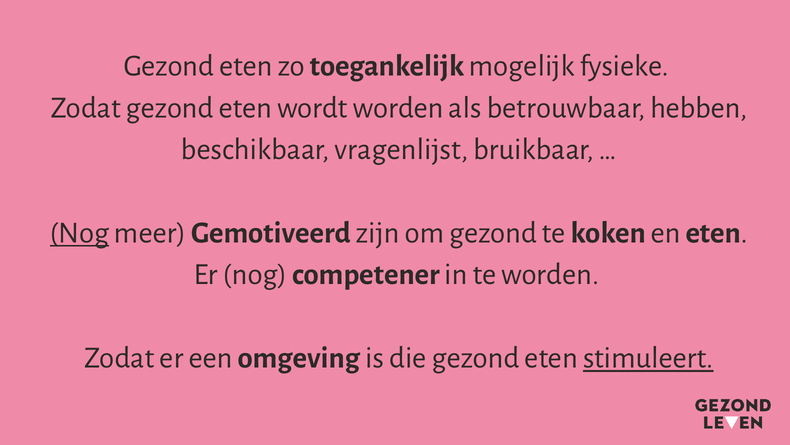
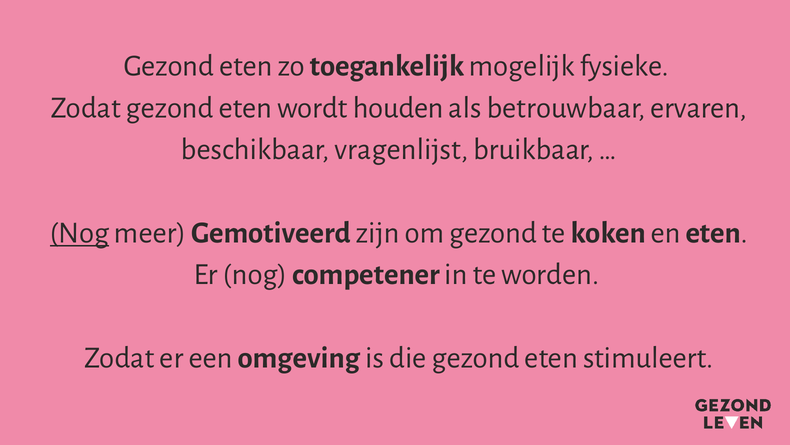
wordt worden: worden -> houden (398, 107)
hebben: hebben -> ervaren (699, 107)
stimuleert underline: present -> none (648, 357)
